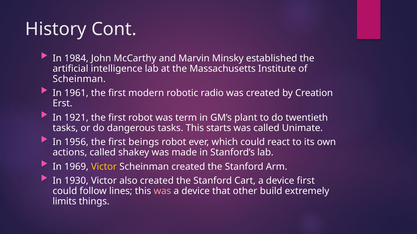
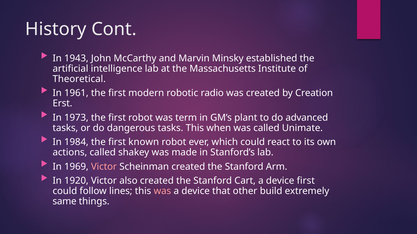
1984: 1984 -> 1943 (76, 58)
Scheinman: Scheinman -> Theoretical (79, 79)
1921: 1921 -> 1973 (76, 118)
twentieth: twentieth -> advanced (307, 118)
starts: starts -> when (219, 128)
1956: 1956 -> 1984 (76, 142)
beings: beings -> known (144, 142)
Victor colour: yellow -> pink (104, 167)
1930: 1930 -> 1920 (76, 181)
limits: limits -> same (65, 202)
